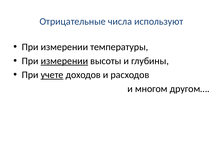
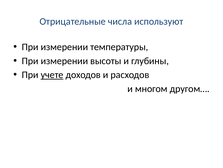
измерении underline: present -> none (64, 61)
